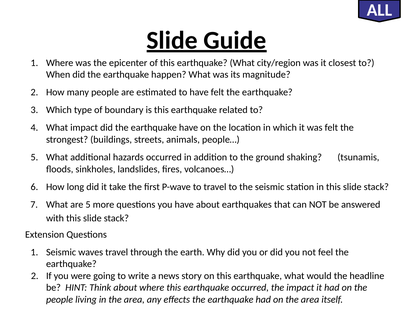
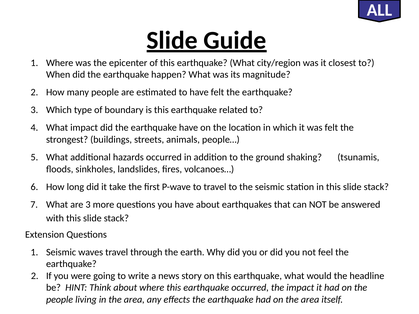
are 5: 5 -> 3 (88, 205)
